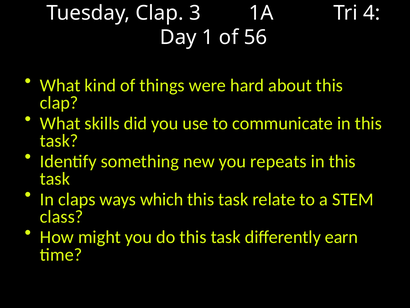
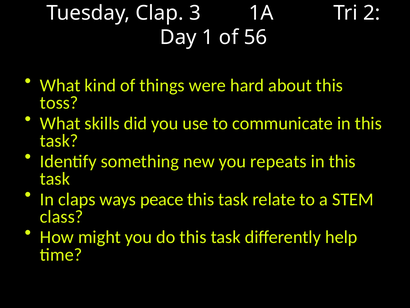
4: 4 -> 2 (372, 13)
clap: clap -> toss (59, 103)
which: which -> peace (162, 199)
earn: earn -> help (341, 237)
